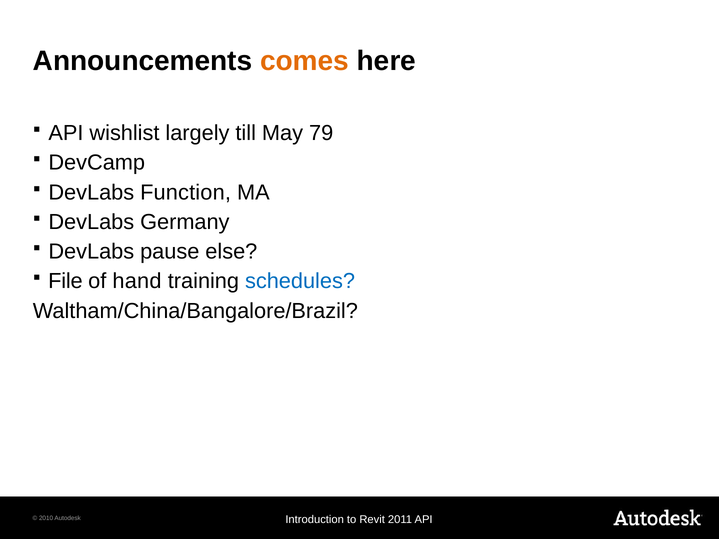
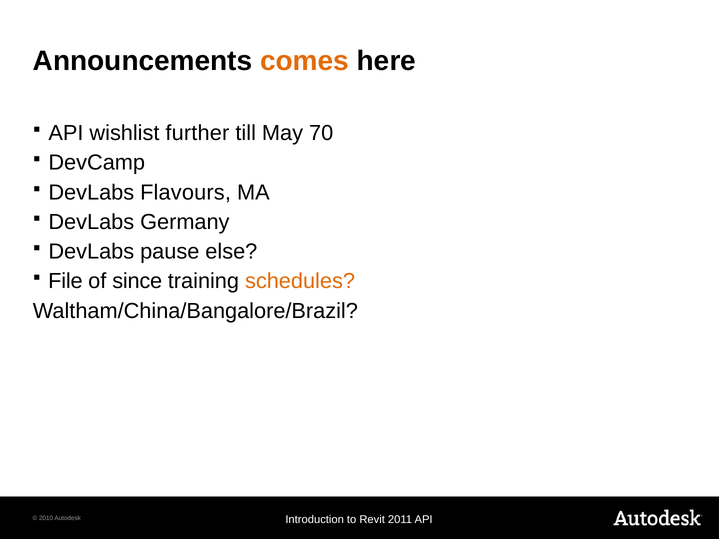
largely: largely -> further (197, 133)
79: 79 -> 70 (321, 133)
Function: Function -> Flavours (186, 192)
hand: hand -> since (137, 281)
schedules colour: blue -> orange (300, 281)
